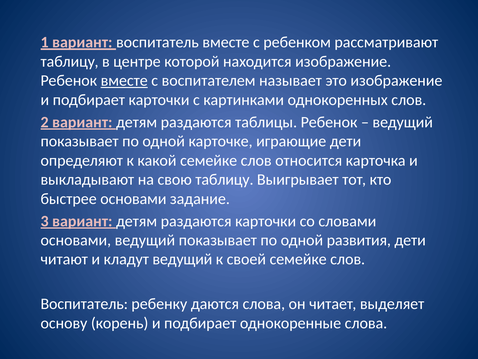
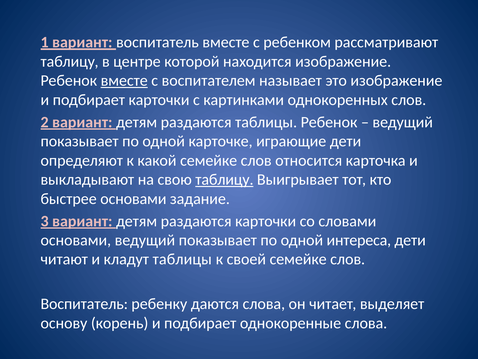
таблицу underline: none -> present (224, 179)
развития: развития -> интереса (359, 240)
кладут ведущий: ведущий -> таблицы (182, 259)
